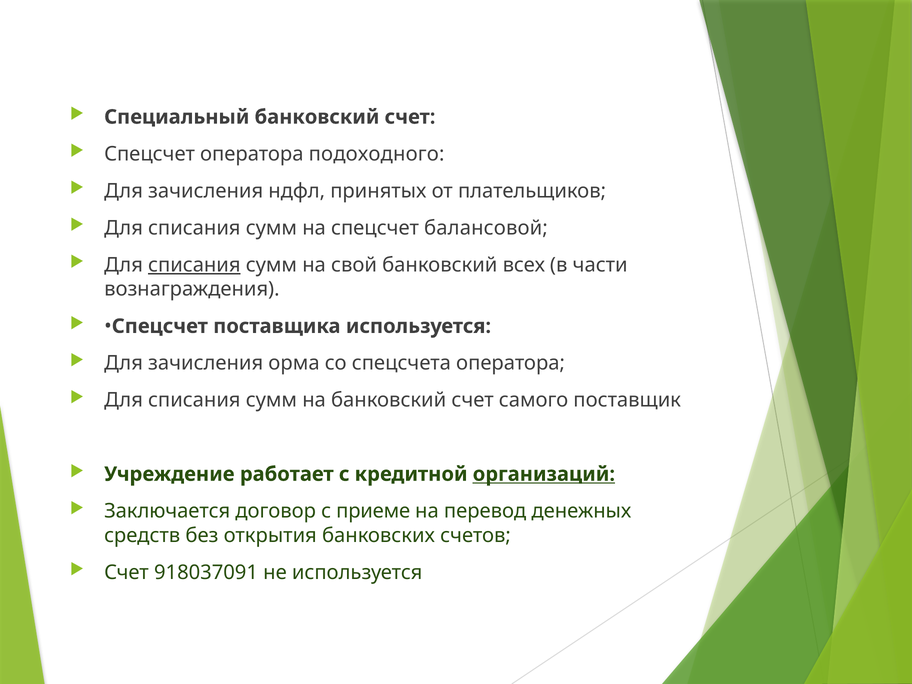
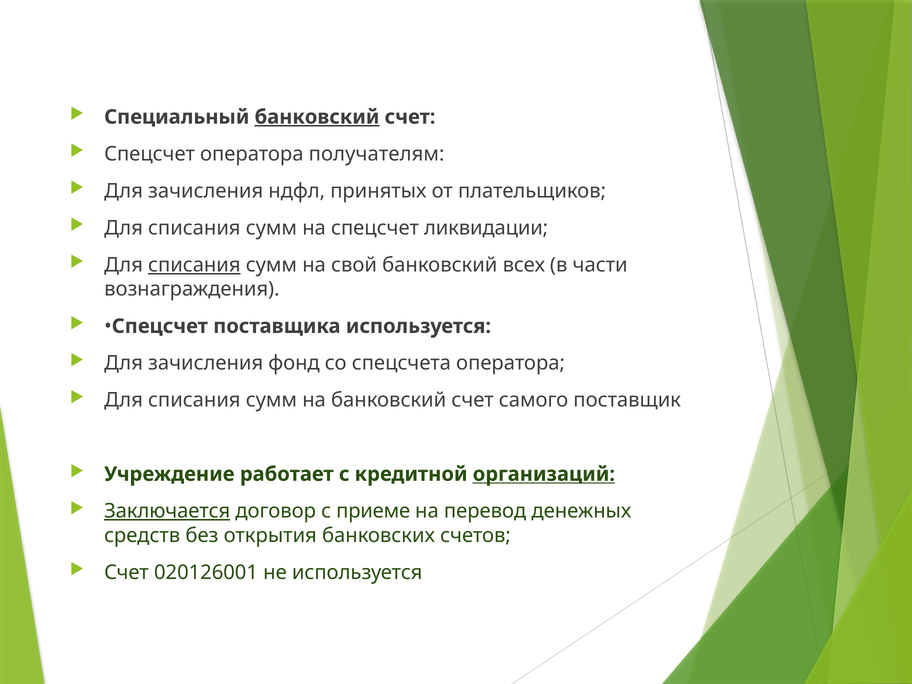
банковский underline: none -> present (317, 117)
подоходного: подоходного -> получателям (377, 154)
балансовой: балансовой -> ликвидации (486, 228)
орма: орма -> фонд (294, 363)
Заключается underline: none -> present (167, 511)
918037091: 918037091 -> 020126001 (206, 572)
